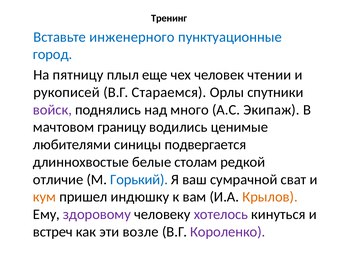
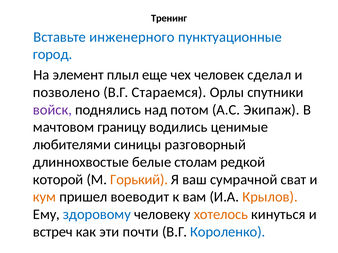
пятницу: пятницу -> элемент (78, 75)
чтении: чтении -> сделал (269, 75)
рукописей: рукописей -> позволено (67, 92)
много: много -> потом (190, 110)
подвергается: подвергается -> разговорный (205, 145)
отличие: отличие -> которой (58, 180)
Горький colour: blue -> orange (139, 180)
индюшку: индюшку -> воеводит (140, 197)
здоровому colour: purple -> blue (97, 215)
хотелось colour: purple -> orange (221, 215)
возле: возле -> почти (141, 232)
Короленко colour: purple -> blue (228, 232)
